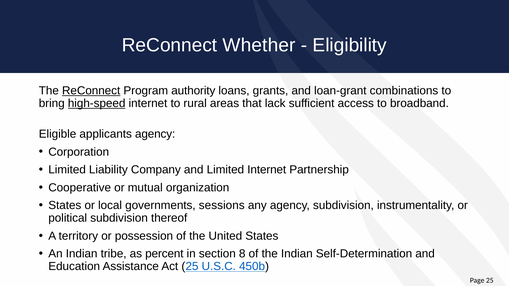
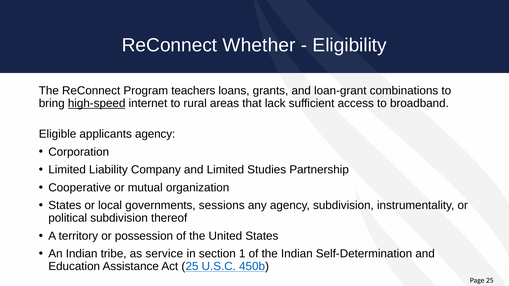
ReConnect underline: present -> none (91, 91)
authority: authority -> teachers (193, 91)
Limited Internet: Internet -> Studies (267, 170)
percent: percent -> service (164, 254)
8: 8 -> 1 (242, 254)
